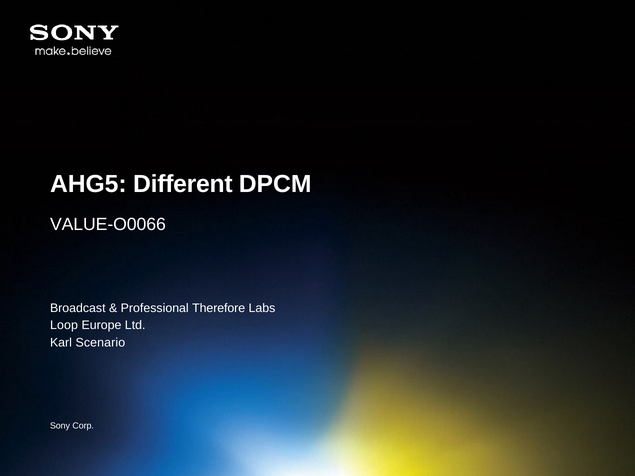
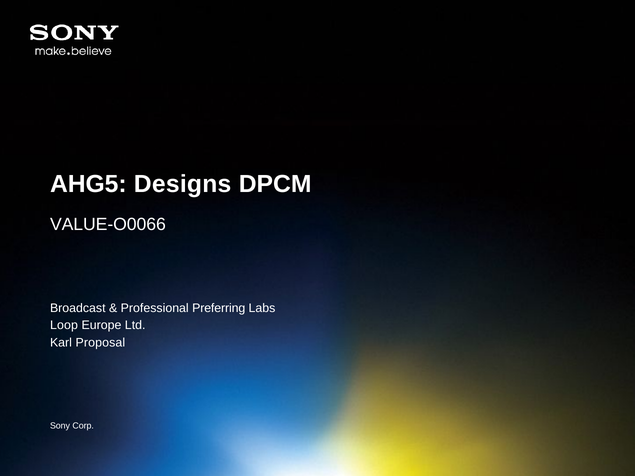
Different: Different -> Designs (183, 184)
Therefore: Therefore -> Preferring (219, 308)
Scenario: Scenario -> Proposal (100, 343)
